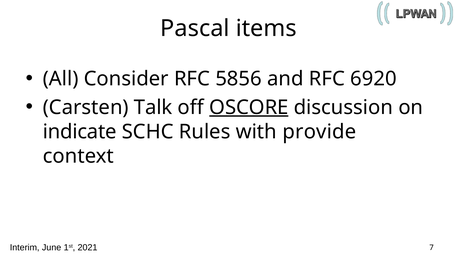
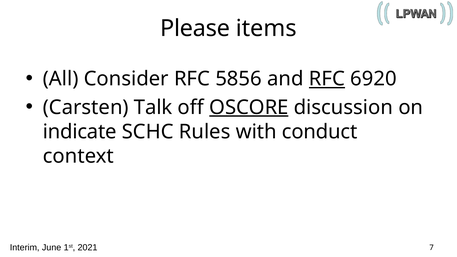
Pascal: Pascal -> Please (195, 28)
RFC underline: none -> present (327, 79)
provide: provide -> conduct (320, 132)
